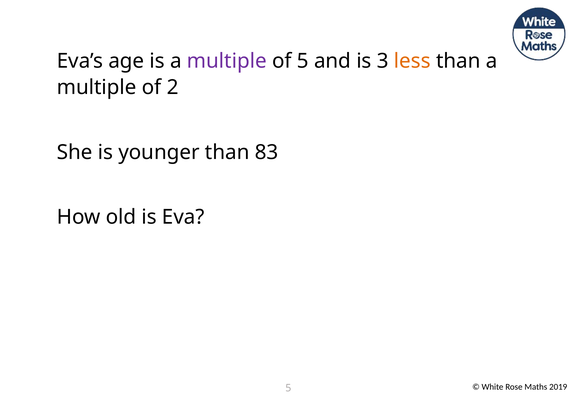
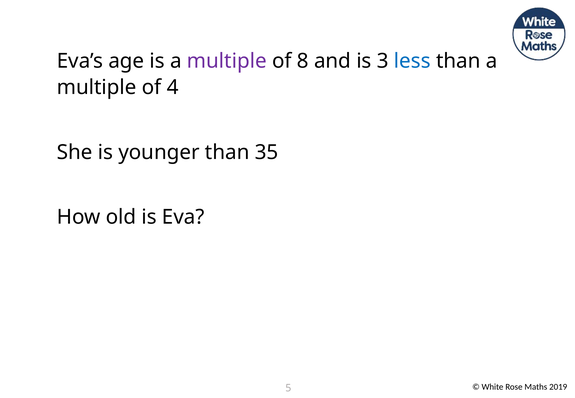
of 5: 5 -> 8 (303, 61)
less colour: orange -> blue (412, 61)
2: 2 -> 4 (173, 87)
83: 83 -> 35 (267, 152)
